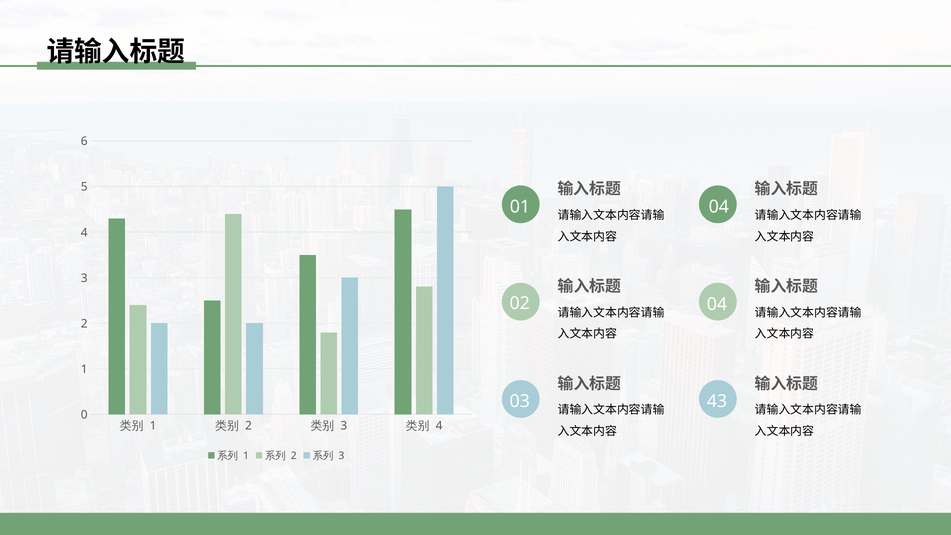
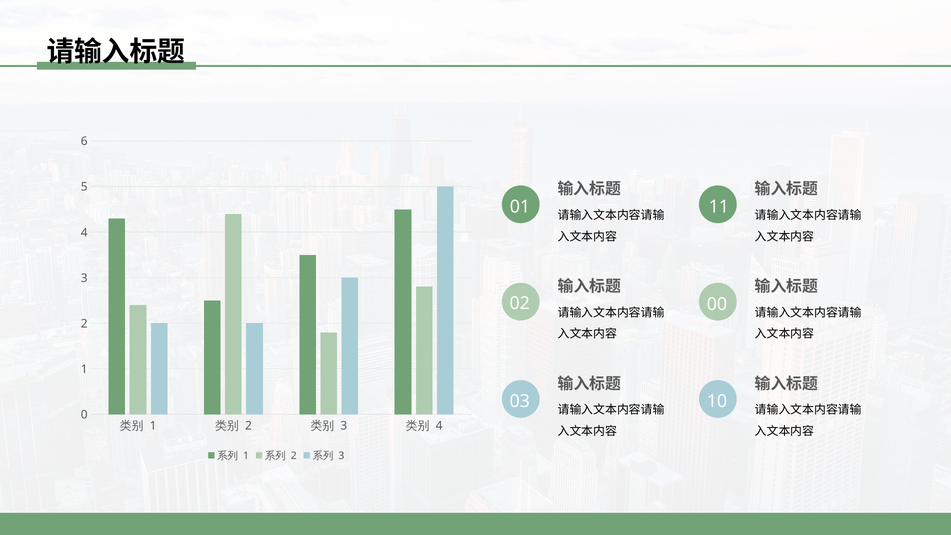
01 04: 04 -> 11 (719, 207)
02 04: 04 -> 00 (717, 304)
43: 43 -> 10 (717, 401)
